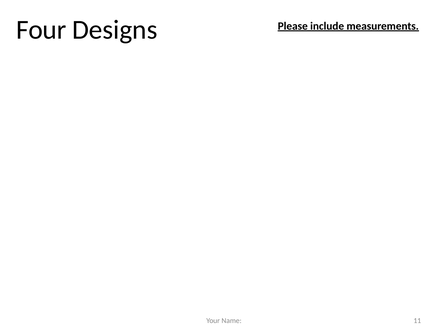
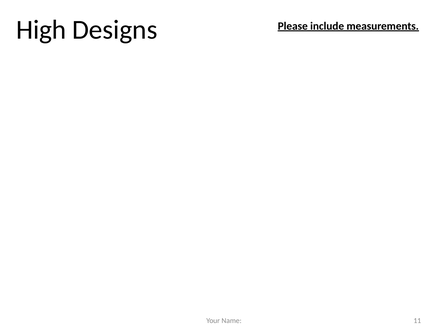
Four: Four -> High (41, 30)
